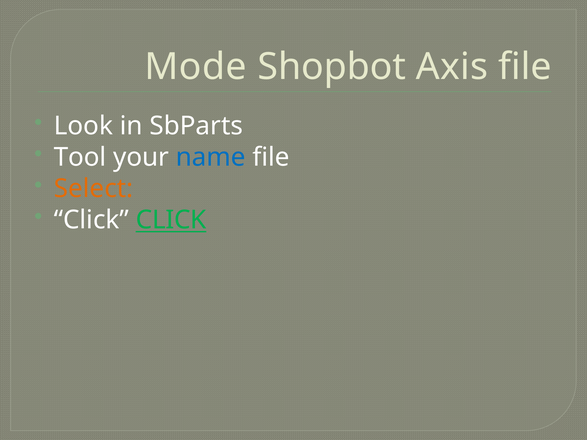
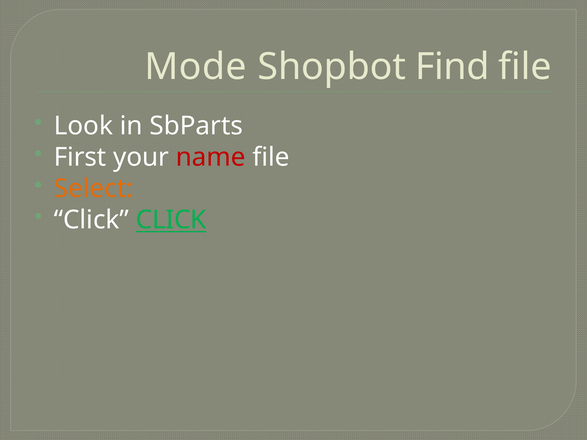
Axis: Axis -> Find (452, 67)
Tool: Tool -> First (80, 157)
name colour: blue -> red (211, 157)
